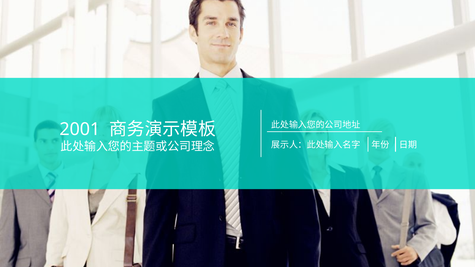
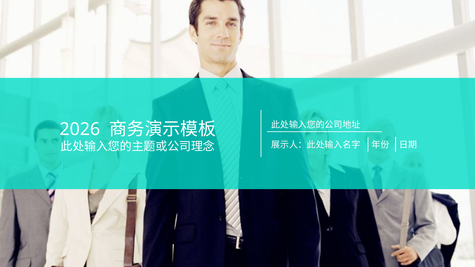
2001: 2001 -> 2026 (80, 129)
